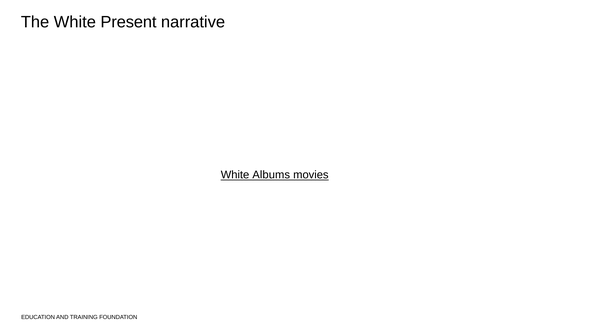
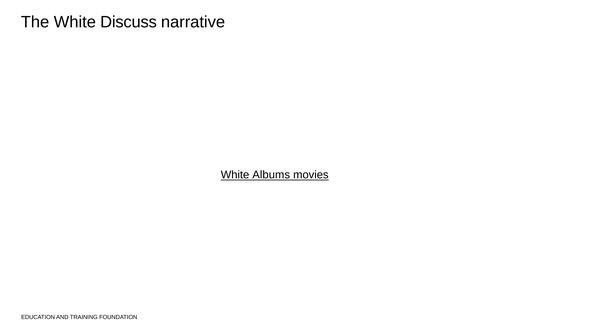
Present: Present -> Discuss (129, 22)
